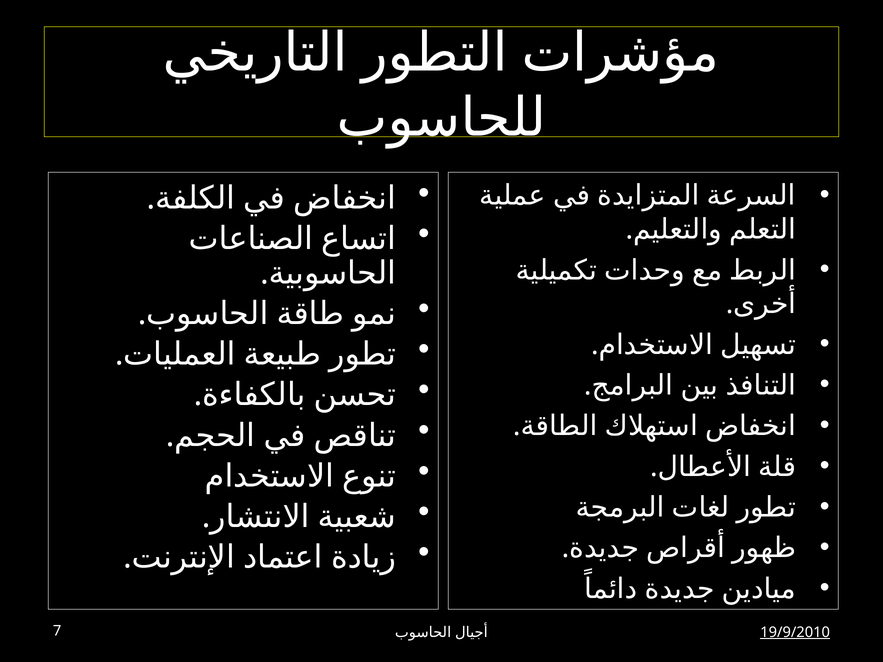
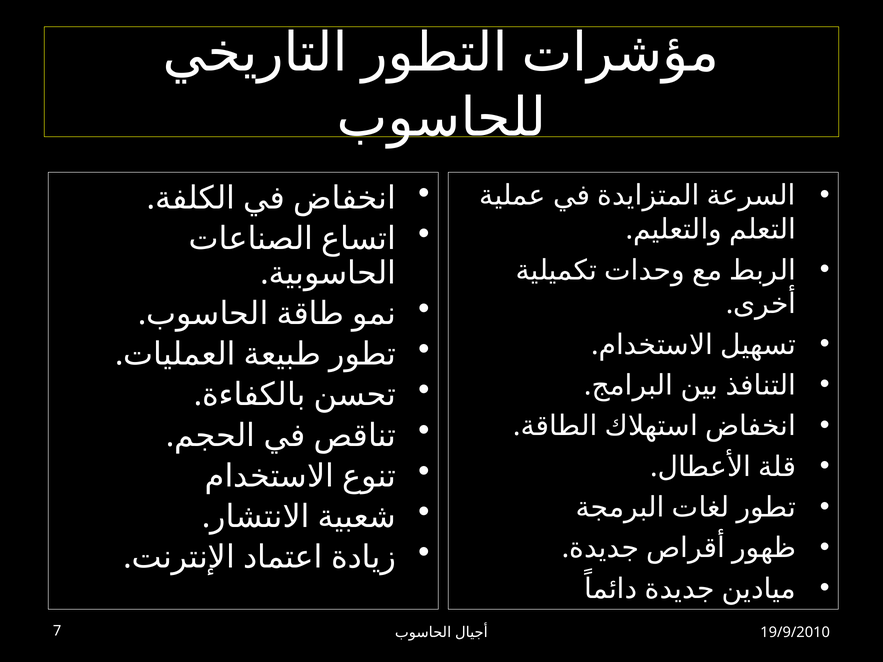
19/9/2010 underline: present -> none (795, 632)
